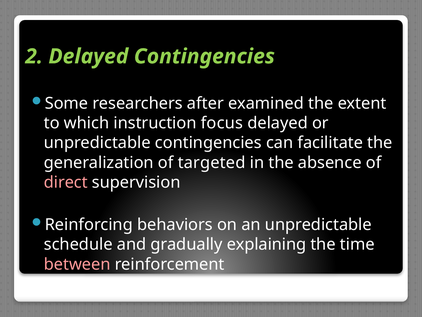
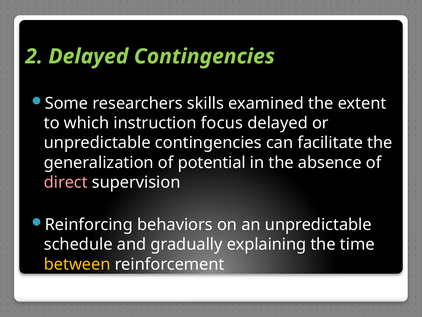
after: after -> skills (205, 103)
targeted: targeted -> potential (212, 162)
between colour: pink -> yellow (77, 264)
